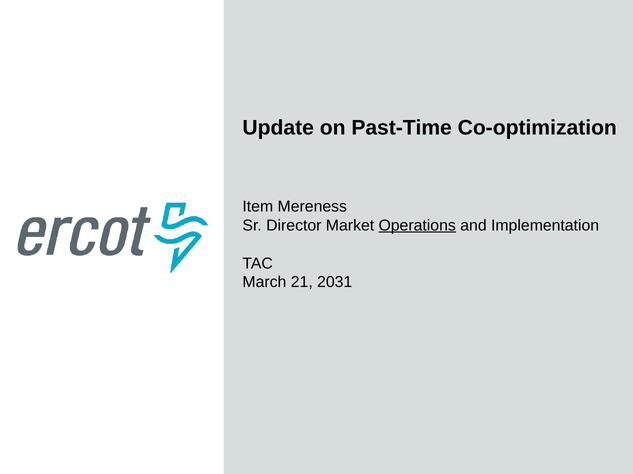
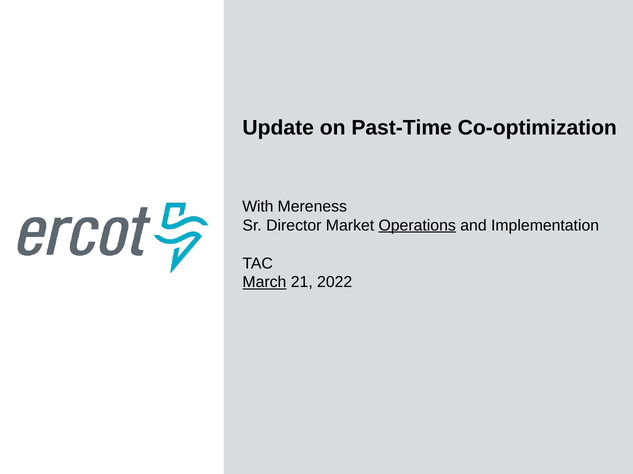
Item: Item -> With (258, 207)
March underline: none -> present (264, 283)
2031: 2031 -> 2022 (335, 283)
